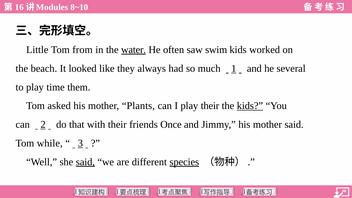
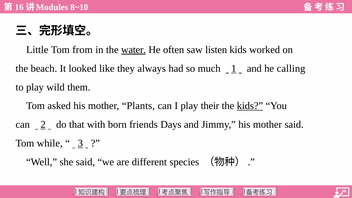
swim: swim -> listen (216, 50)
several: several -> calling (291, 68)
time: time -> wild (56, 87)
with their: their -> born (117, 125)
Once: Once -> Days (171, 125)
said underline: present -> none (85, 162)
species underline: present -> none (184, 162)
